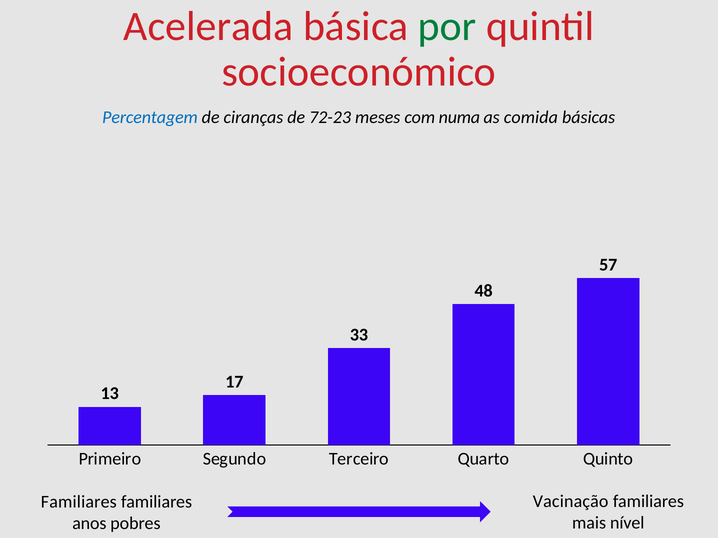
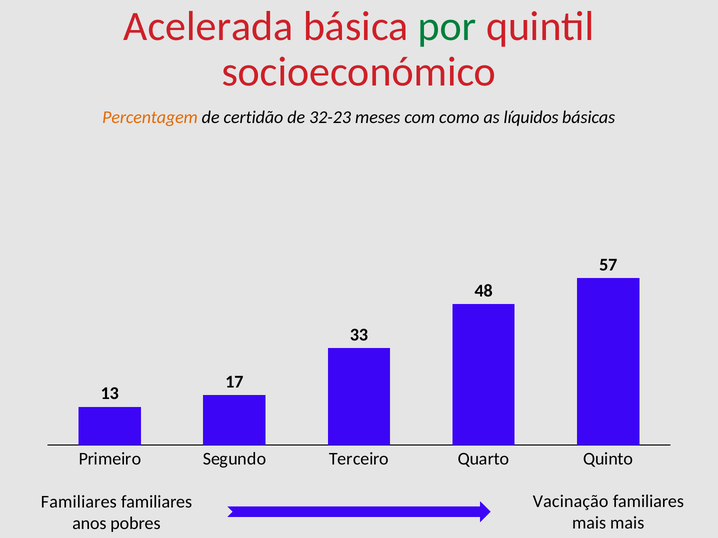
Percentagem colour: blue -> orange (150, 117)
ciranças: ciranças -> certidão (253, 117)
72-23: 72-23 -> 32-23 (330, 117)
numa: numa -> como (459, 117)
comida: comida -> líquidos (531, 117)
mais nível: nível -> mais (627, 524)
